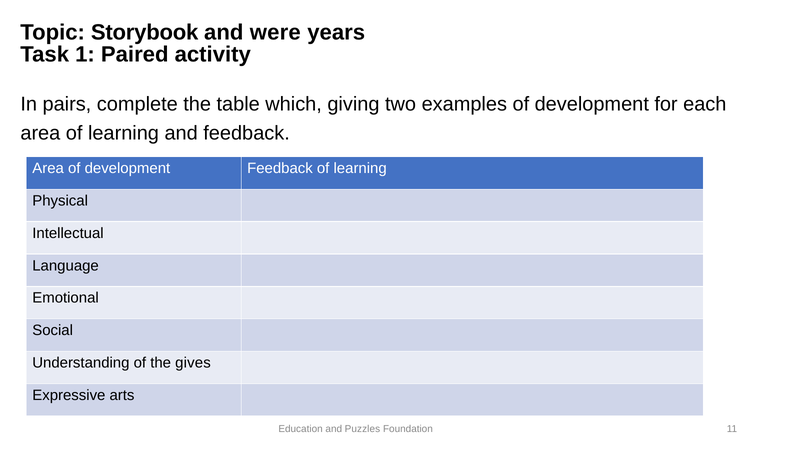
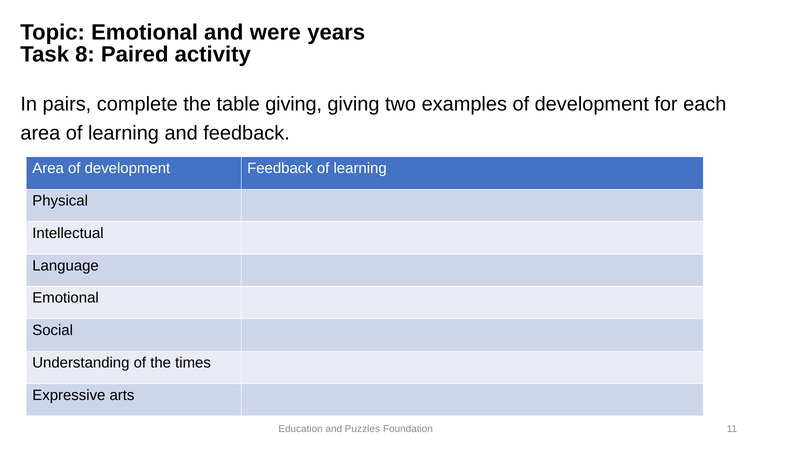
Topic Storybook: Storybook -> Emotional (145, 32)
1: 1 -> 8 (85, 54)
table which: which -> giving (294, 104)
gives: gives -> times (193, 363)
